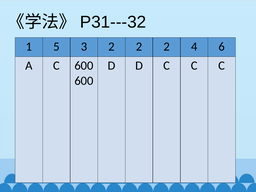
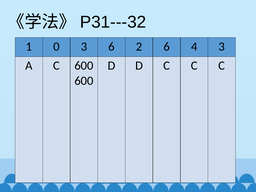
5: 5 -> 0 (56, 47)
3 2: 2 -> 6 (112, 47)
2: 2 -> 6 (167, 47)
4 6: 6 -> 3 (222, 47)
